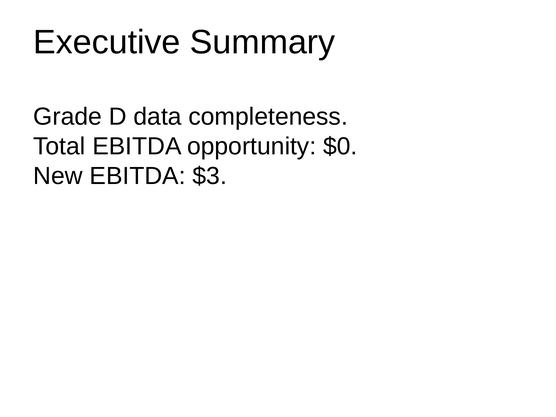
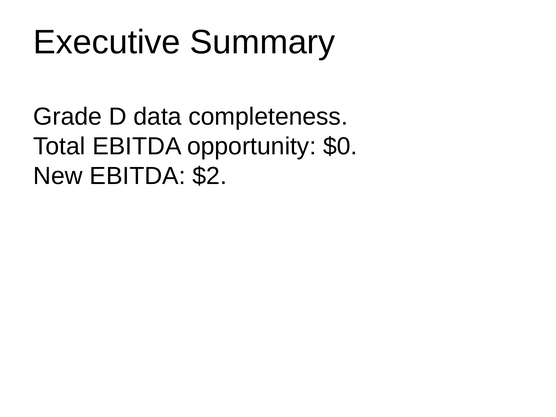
$3: $3 -> $2 (210, 176)
